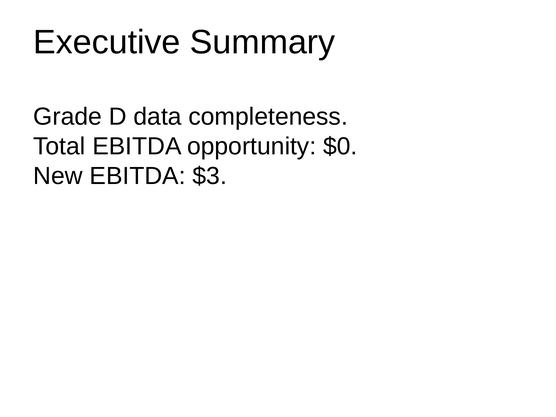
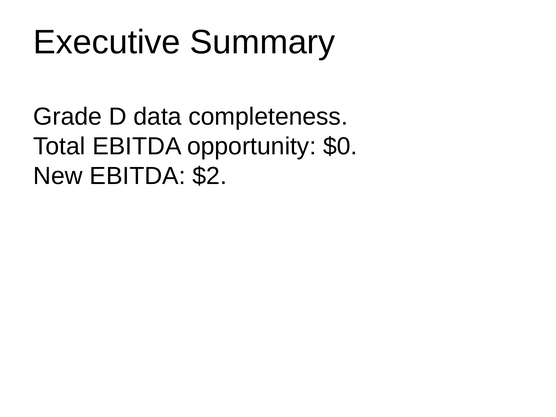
$3: $3 -> $2 (210, 176)
